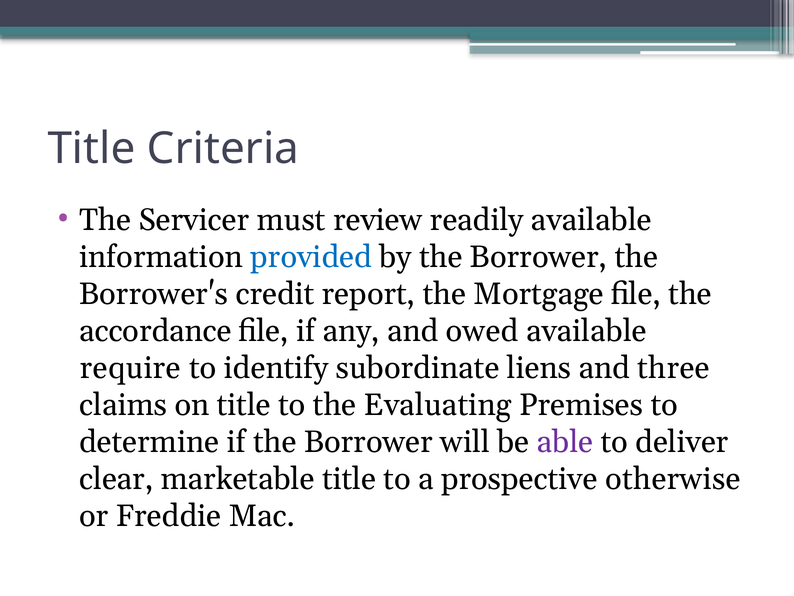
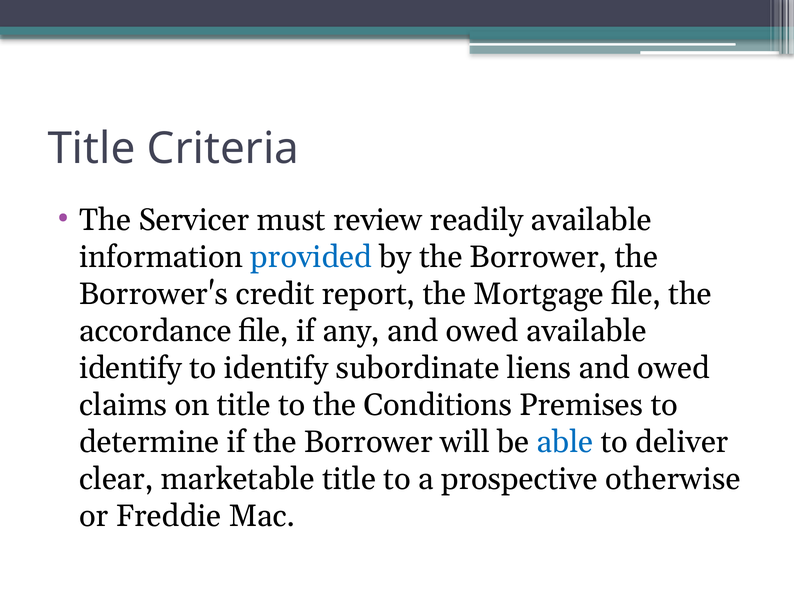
require: require -> identify (131, 368)
liens and three: three -> owed (674, 368)
Evaluating: Evaluating -> Conditions (438, 405)
able colour: purple -> blue (565, 442)
